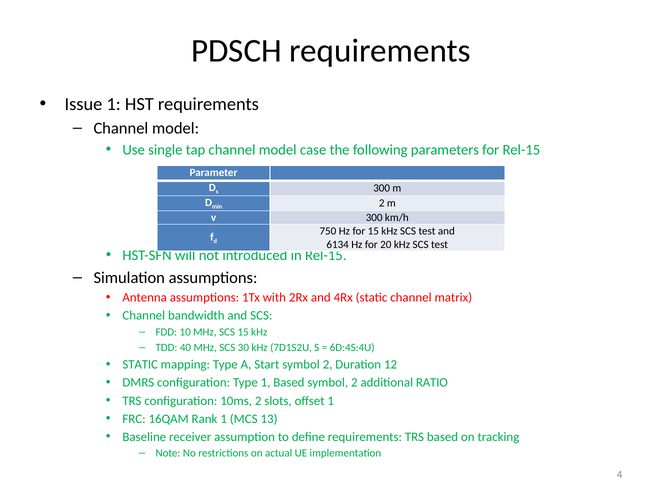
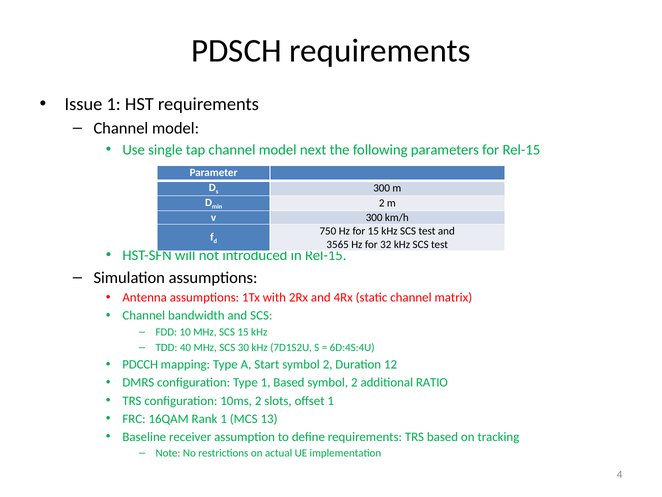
case: case -> next (313, 150)
6134: 6134 -> 3565 (338, 244)
20: 20 -> 32 (386, 244)
STATIC: STATIC -> PDCCH (140, 364)
